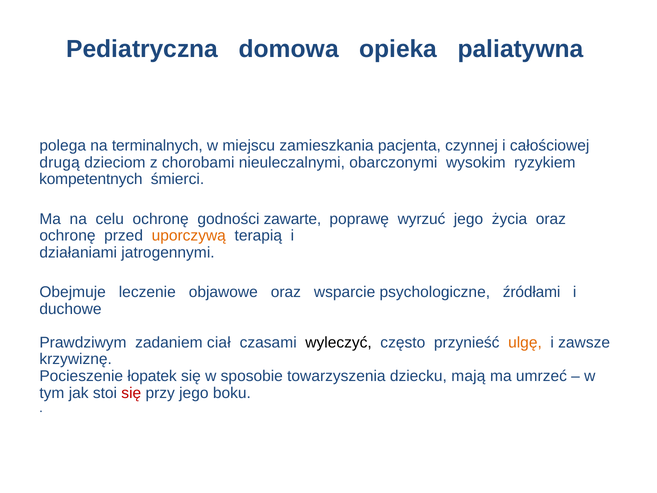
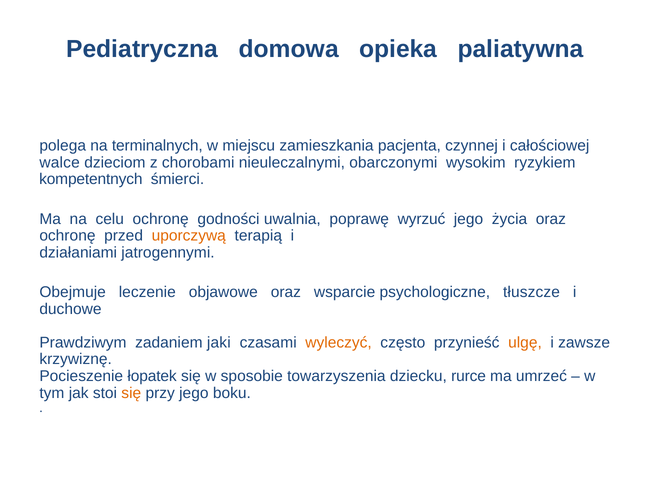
drugą: drugą -> walce (60, 162)
zawarte: zawarte -> uwalnia (292, 219)
źródłami: źródłami -> tłuszcze (531, 292)
ciał: ciał -> jaki (219, 342)
wyleczyć colour: black -> orange (339, 342)
mają: mają -> rurce (469, 376)
się colour: red -> orange (131, 393)
